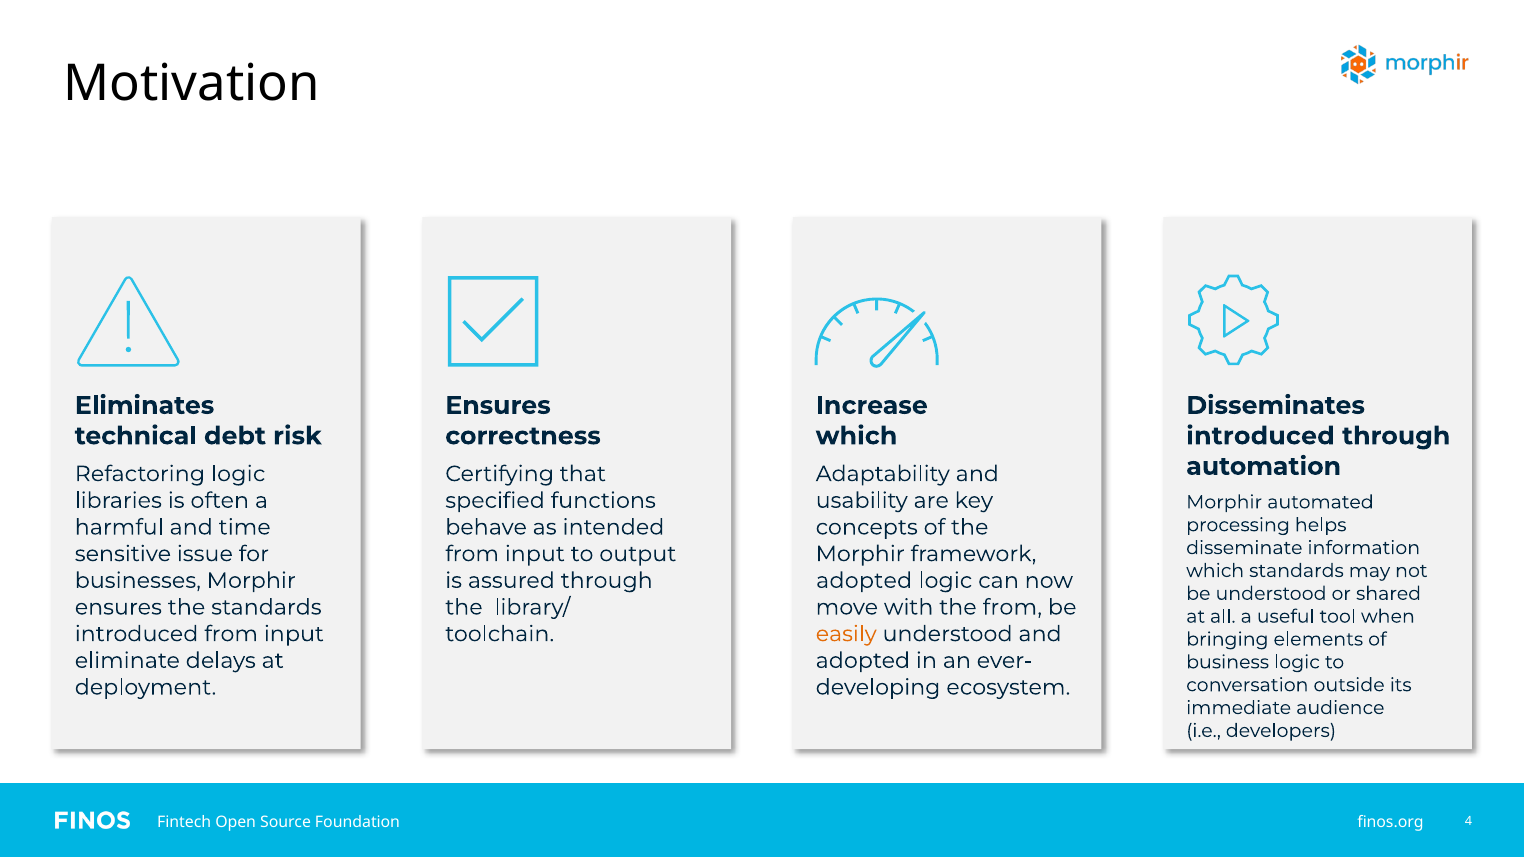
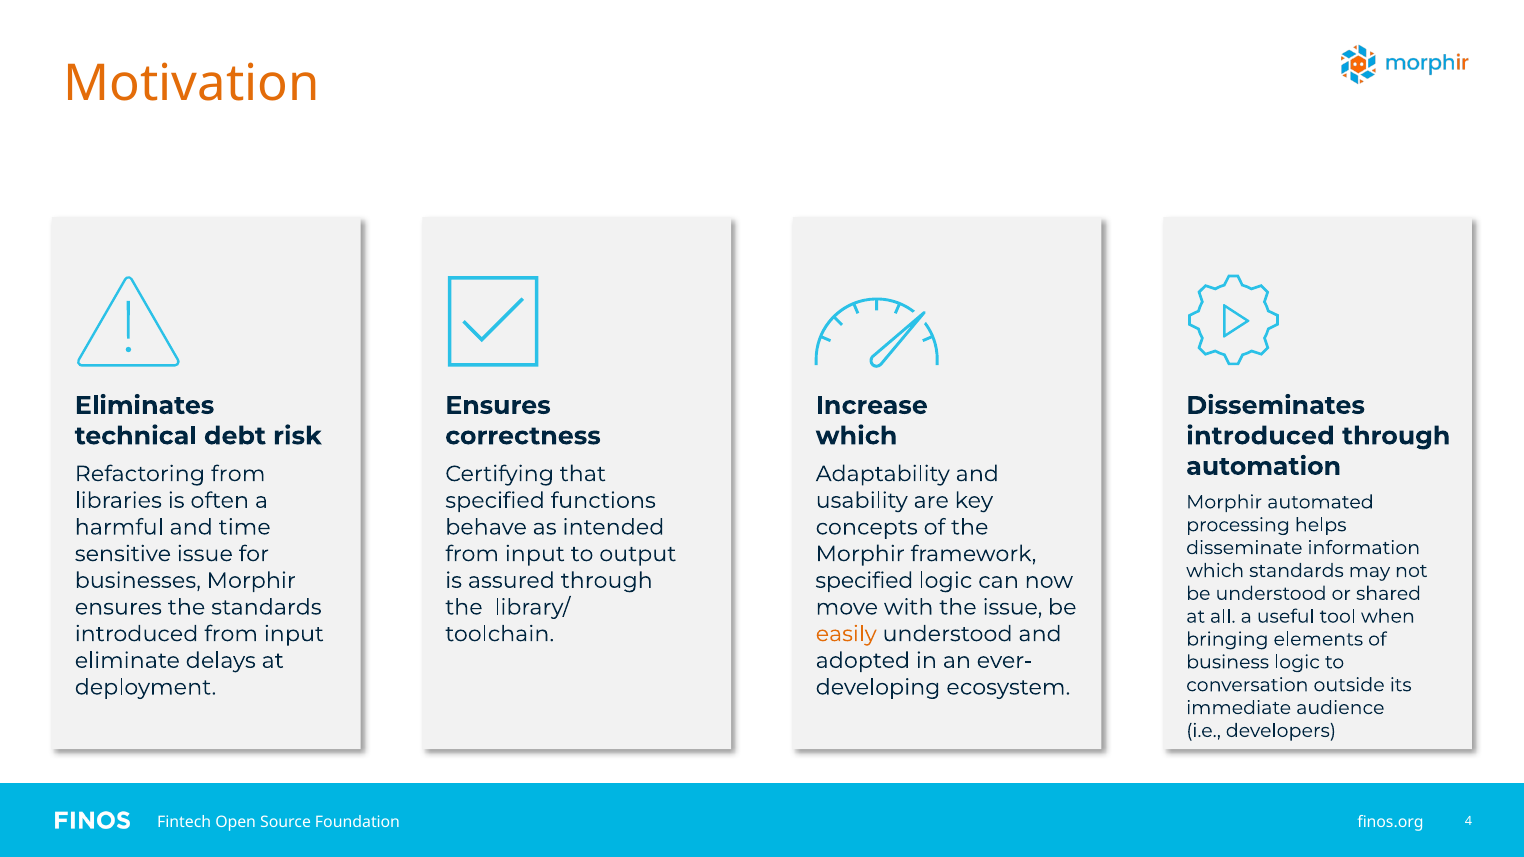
Motivation colour: black -> orange (192, 84)
Refactoring logic: logic -> from (238, 474)
adopted: adopted -> specified (864, 581)
the from: from -> issue (1012, 608)
